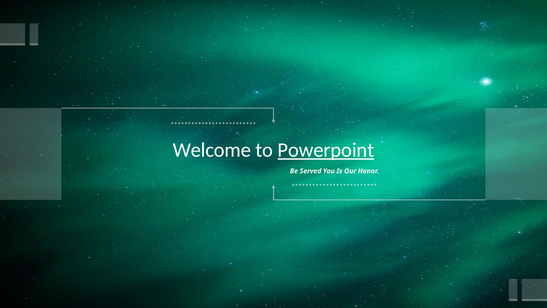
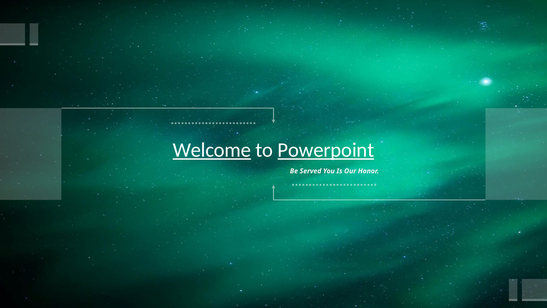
Welcome underline: none -> present (212, 150)
